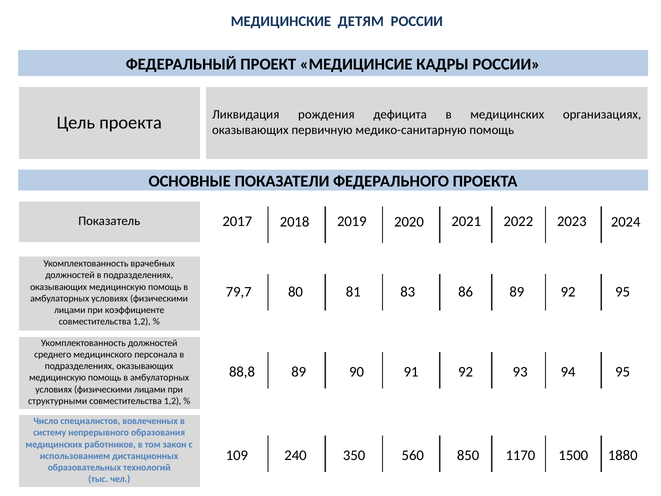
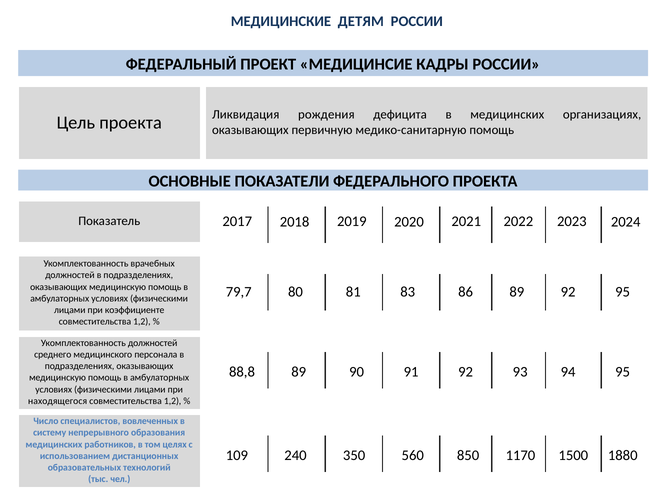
структурными: структурными -> находящегося (58, 401)
закон: закон -> целях (175, 444)
